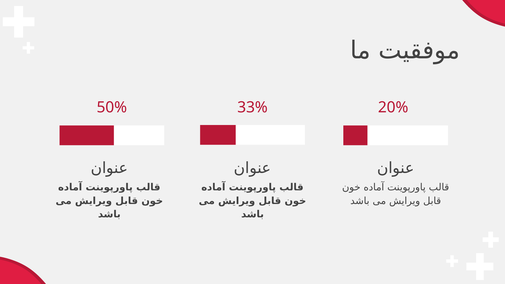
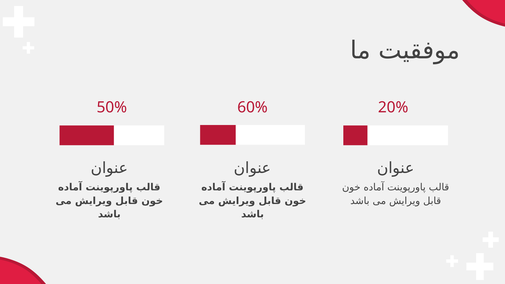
33%: 33% -> 60% (253, 107)
